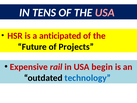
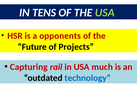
USA colour: pink -> light green (105, 13)
anticipated: anticipated -> opponents (60, 36)
Expensive: Expensive -> Capturing (29, 67)
begin: begin -> much (102, 67)
